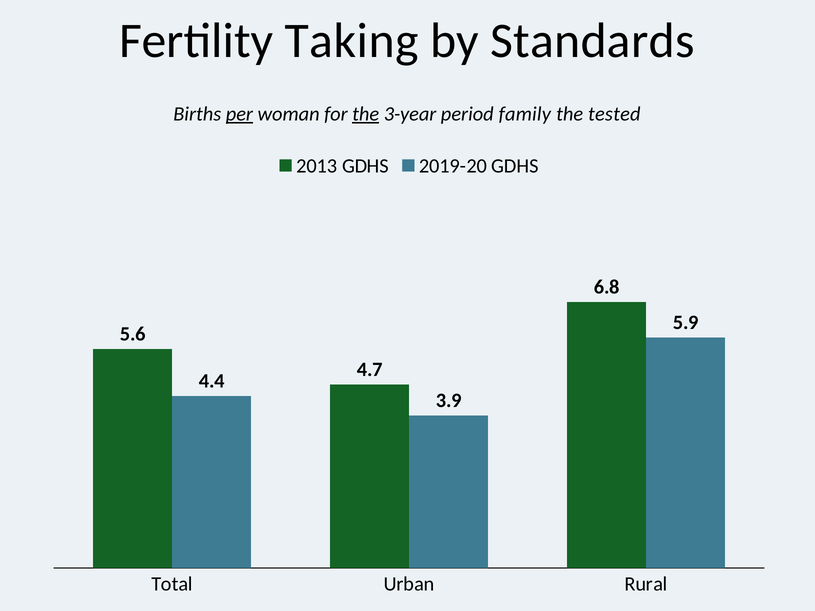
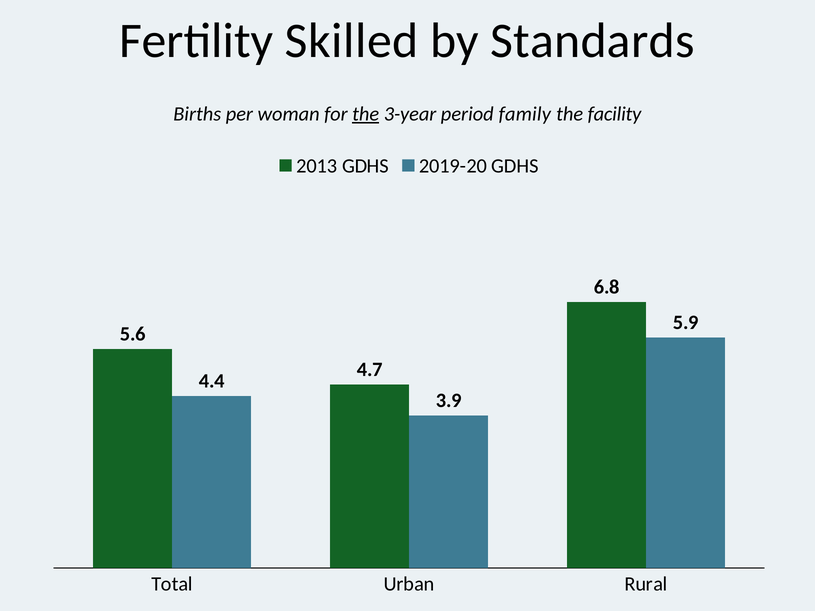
Taking: Taking -> Skilled (352, 41)
per underline: present -> none (239, 114)
tested: tested -> facility (615, 114)
